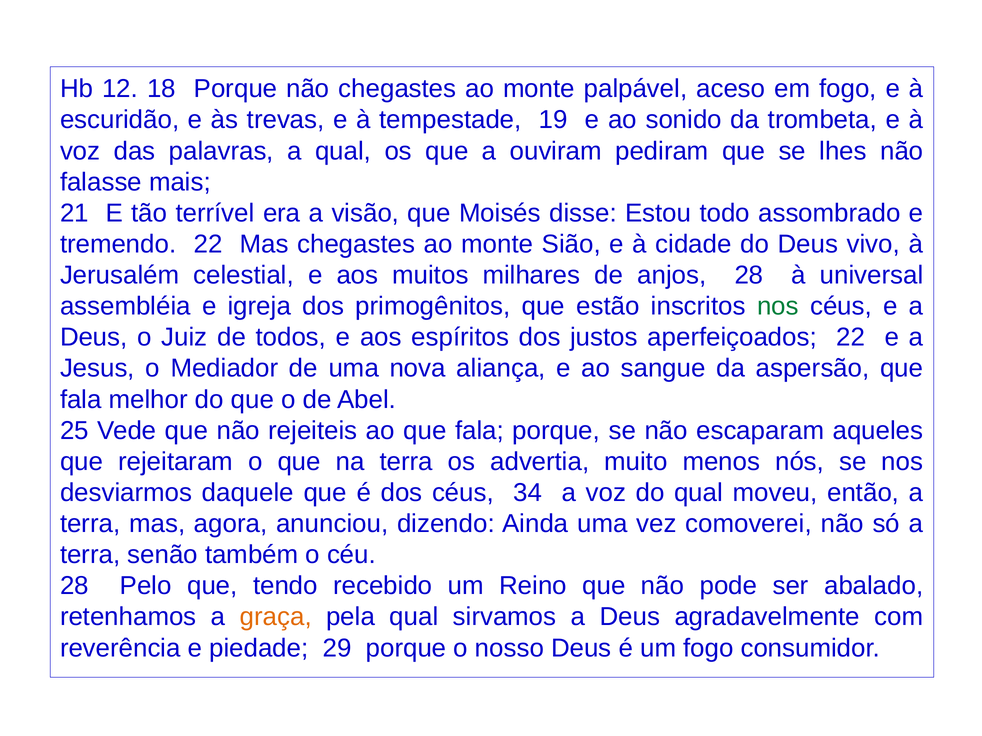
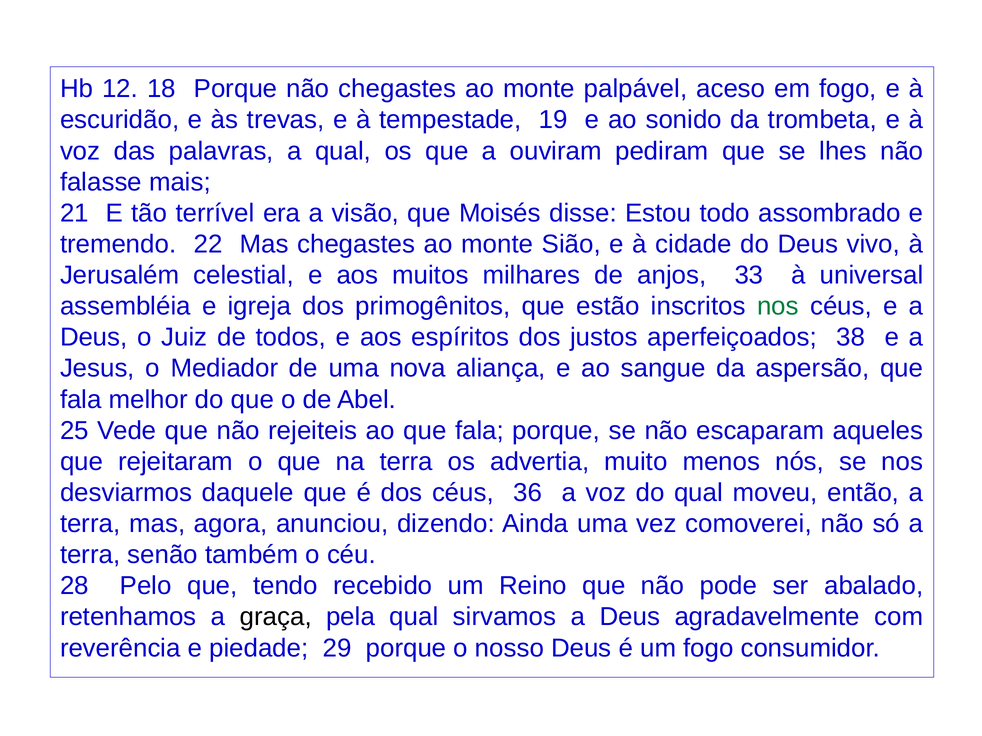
anjos 28: 28 -> 33 (749, 275)
aperfeiçoados 22: 22 -> 38 (851, 338)
34: 34 -> 36 (528, 493)
graça colour: orange -> black (276, 617)
